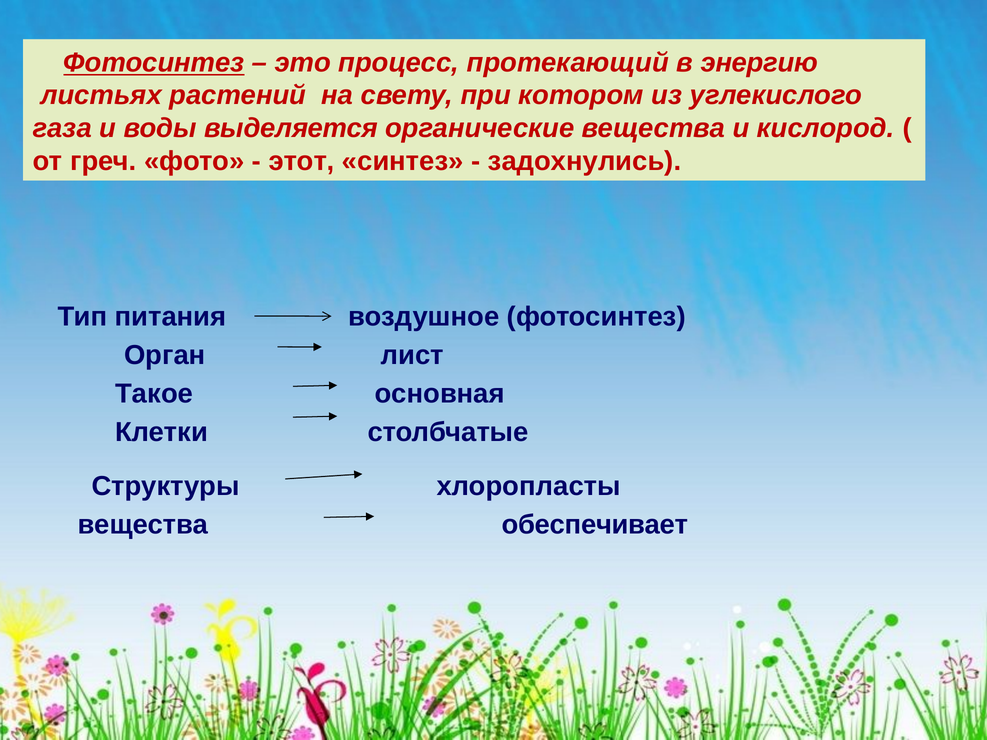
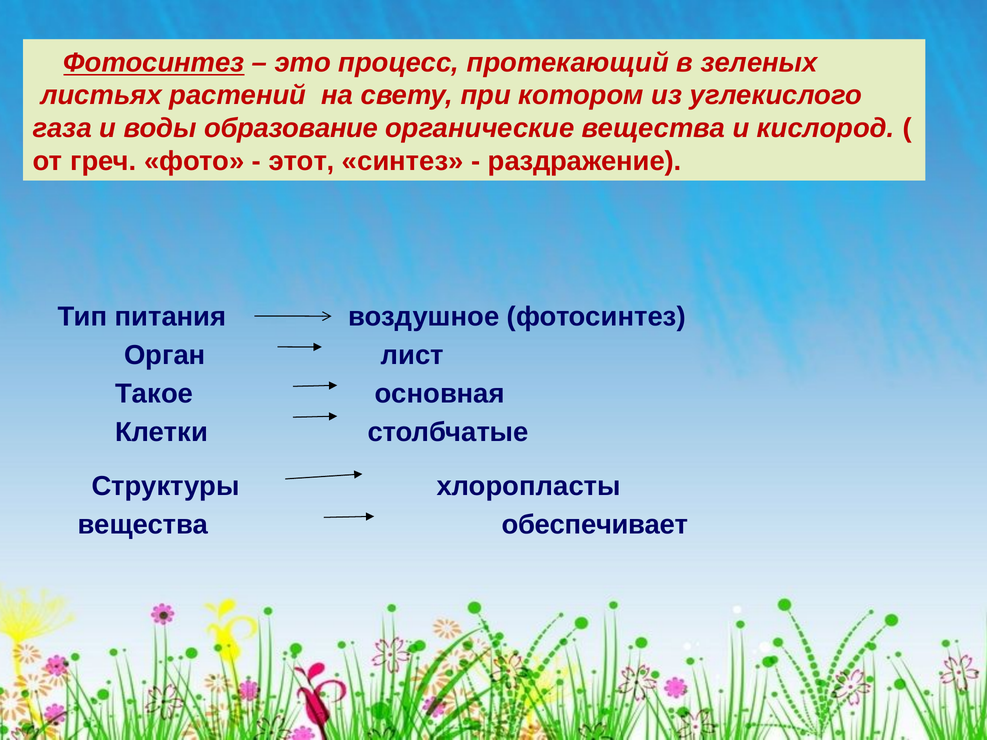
энергию: энергию -> зеленых (759, 62)
выделяется: выделяется -> образование (291, 128)
задохнулись: задохнулись -> раздражение (585, 161)
